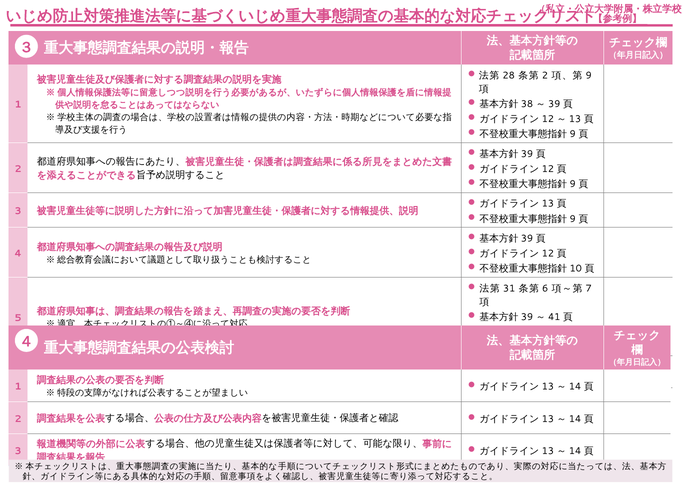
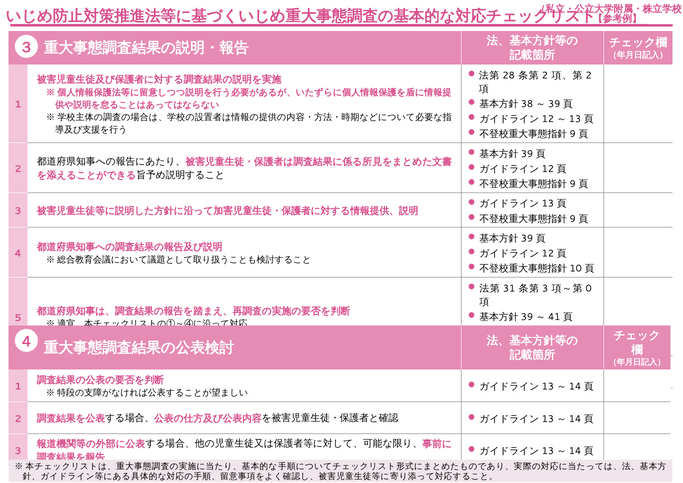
9: 9 -> 2 (589, 75)
6: 6 -> 3 (545, 288)
7: 7 -> 0 (589, 288)
